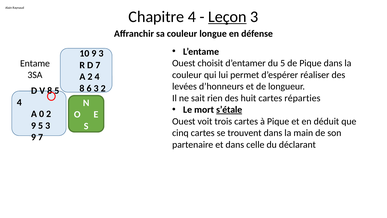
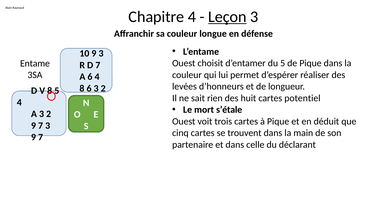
2: 2 -> 6 (90, 77)
réparties: réparties -> potentiel (302, 98)
s’étale underline: present -> none (229, 110)
0: 0 -> 3 (42, 114)
5: 5 -> 7 (41, 125)
